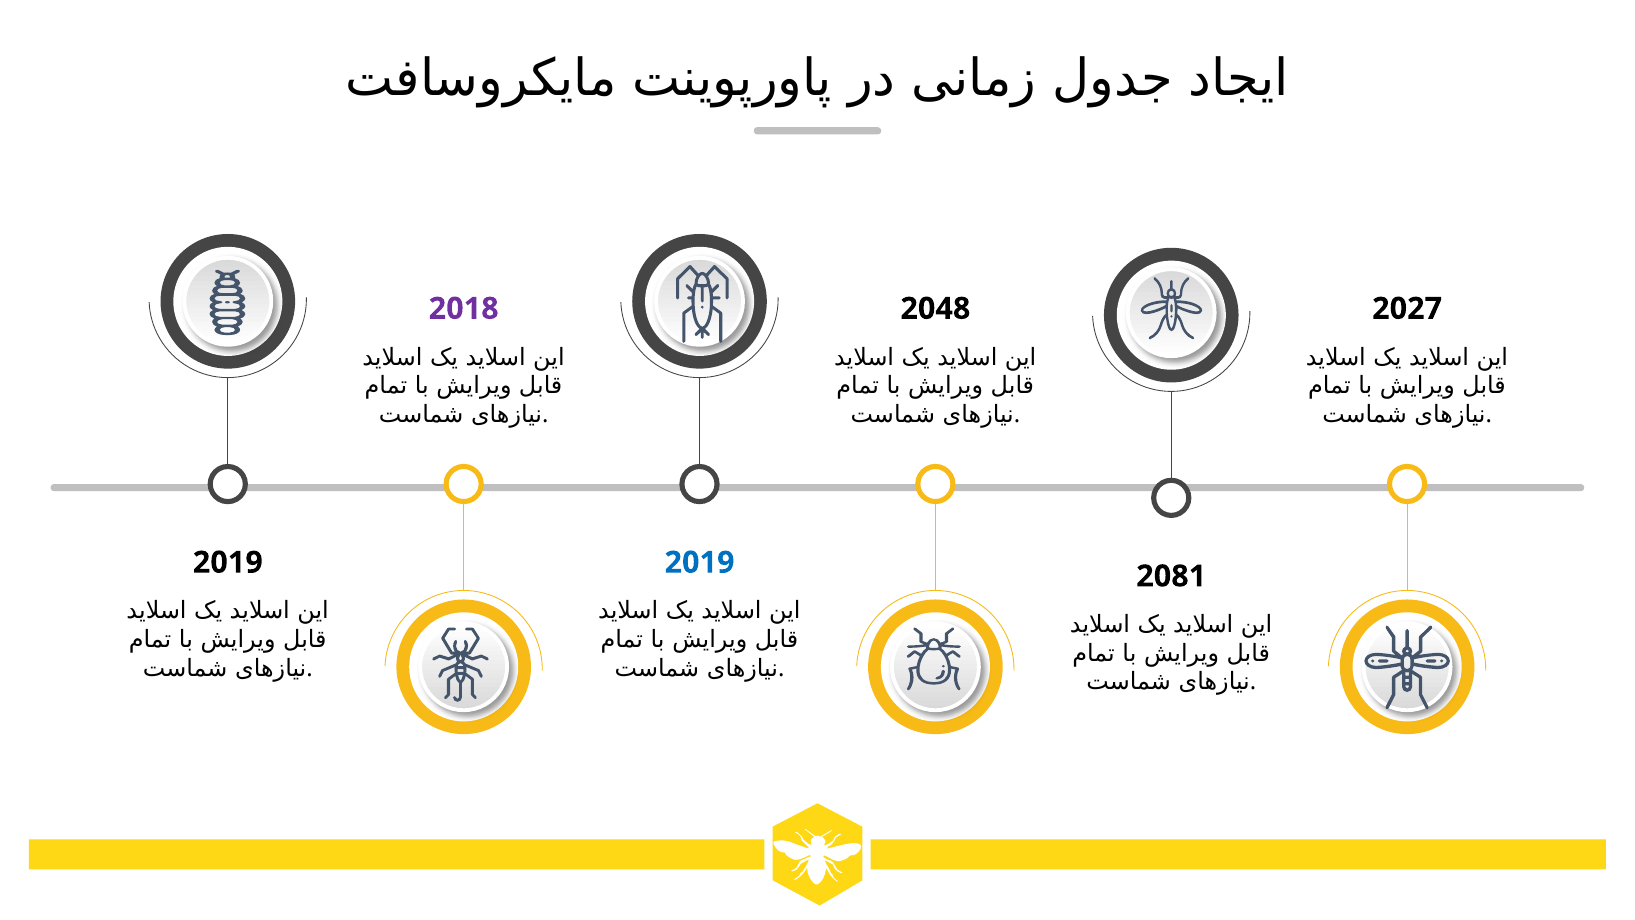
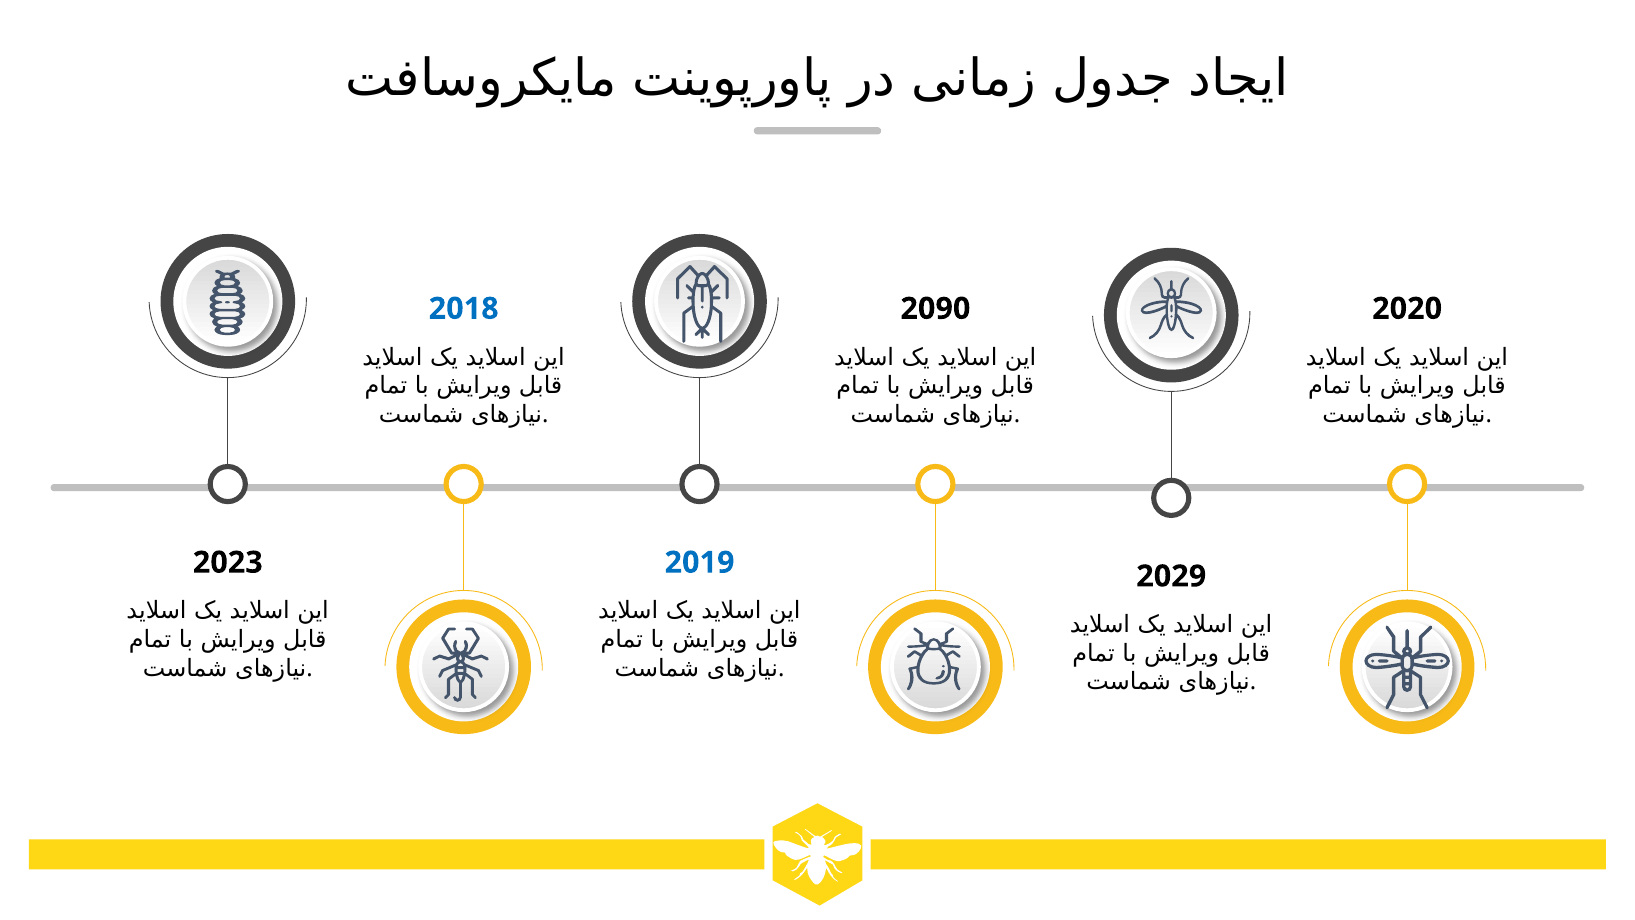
2018 colour: purple -> blue (464, 309)
2048: 2048 -> 2090 (935, 309)
2027: 2027 -> 2020 (1407, 309)
2019: 2019 -> 2023 (228, 562)
2081: 2081 -> 2029 (1171, 576)
